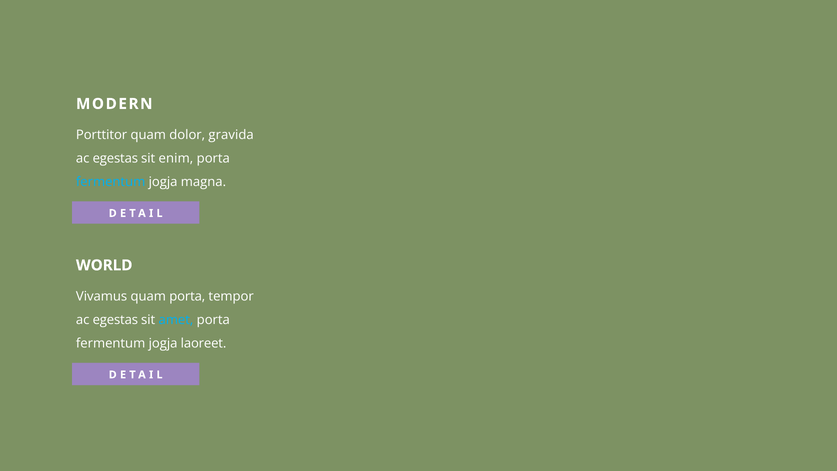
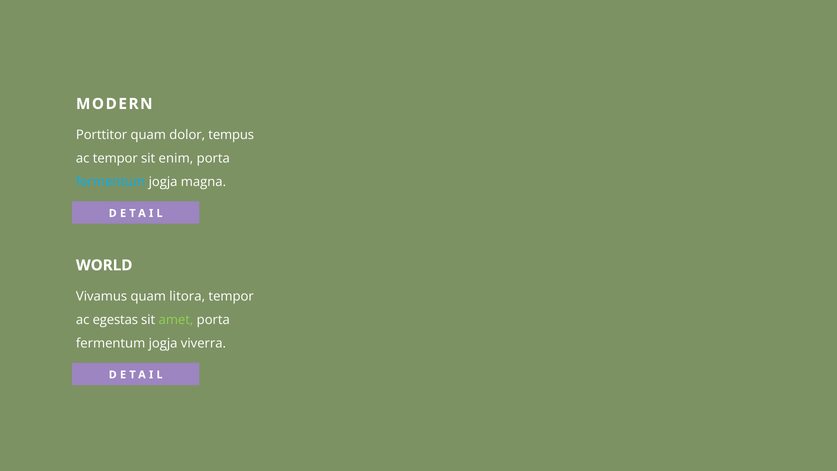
gravida: gravida -> tempus (231, 135)
egestas: egestas -> tempor (115, 159)
quam porta: porta -> litora (187, 296)
amet colour: light blue -> light green (176, 320)
laoreet: laoreet -> viverra (203, 343)
